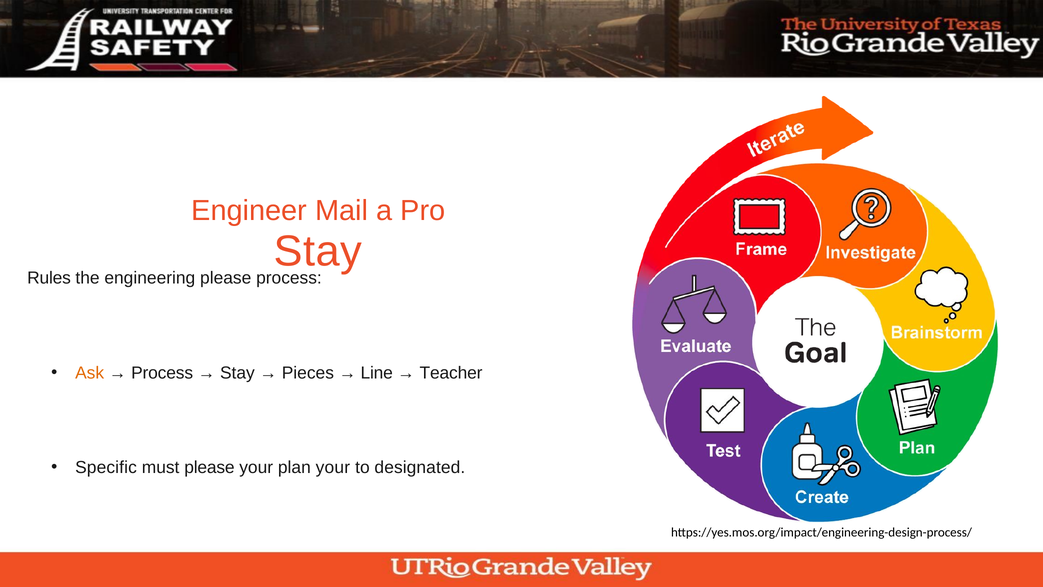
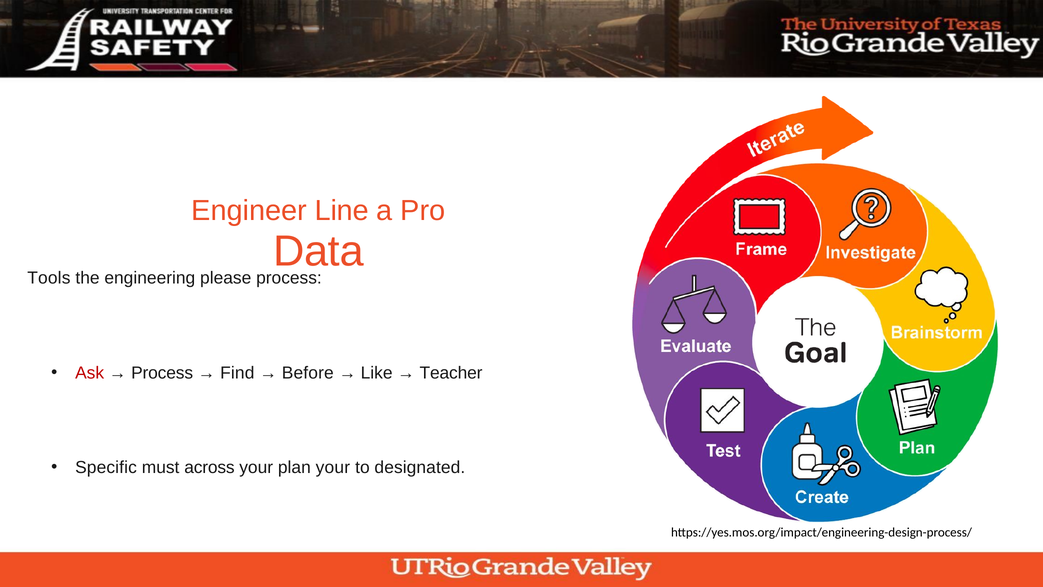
Mail: Mail -> Line (342, 211)
Stay: Stay -> Data (319, 251)
Rules: Rules -> Tools (49, 278)
Ask colour: orange -> red (90, 373)
Stay: Stay -> Find (237, 373)
Pieces: Pieces -> Before (308, 373)
Line: Line -> Like (377, 373)
must please: please -> across (209, 467)
